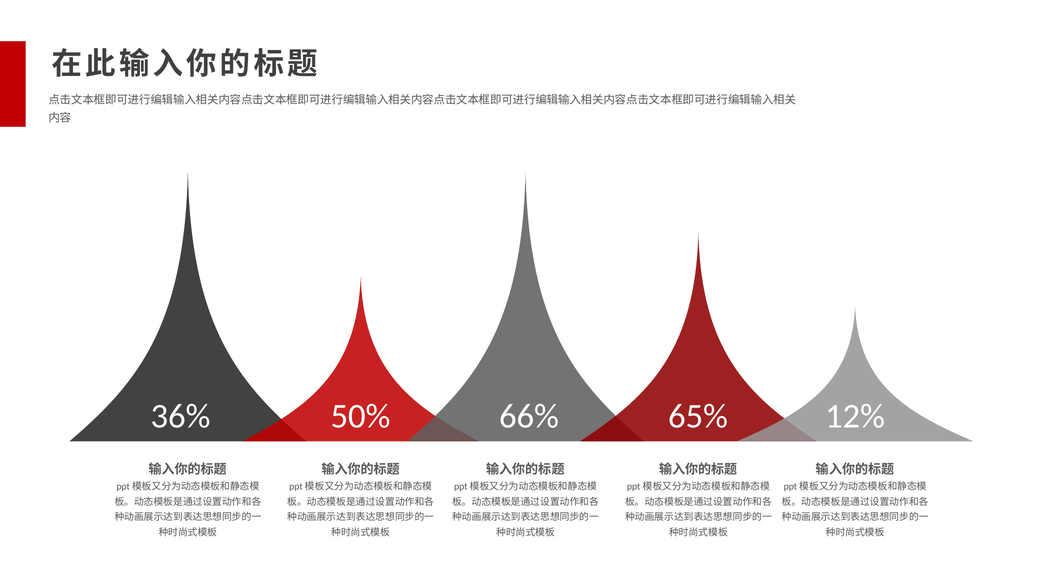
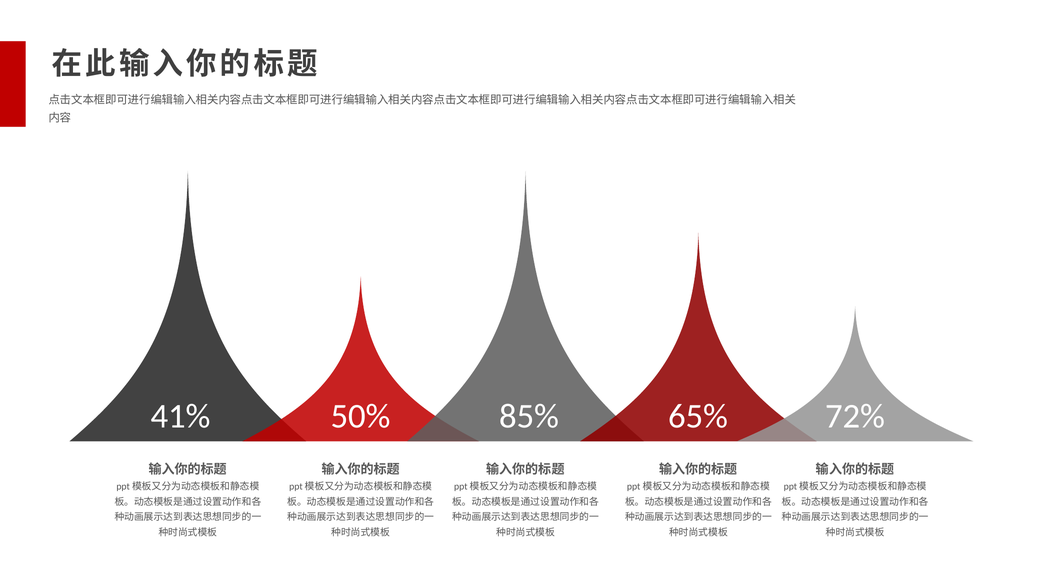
36%: 36% -> 41% (181, 416)
66%: 66% -> 85% (529, 416)
12%: 12% -> 72% (855, 416)
